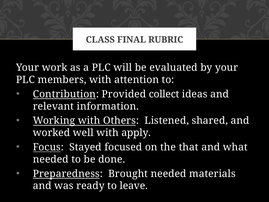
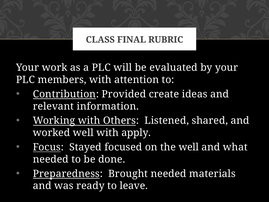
collect: collect -> create (164, 94)
the that: that -> well (189, 147)
